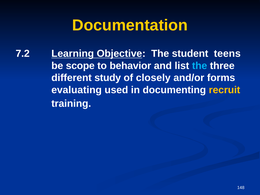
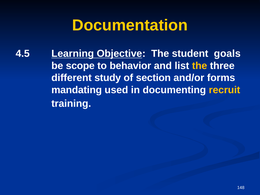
7.2: 7.2 -> 4.5 (23, 54)
teens: teens -> goals (227, 54)
the colour: light blue -> yellow (200, 66)
closely: closely -> section (153, 78)
evaluating: evaluating -> mandating (77, 90)
